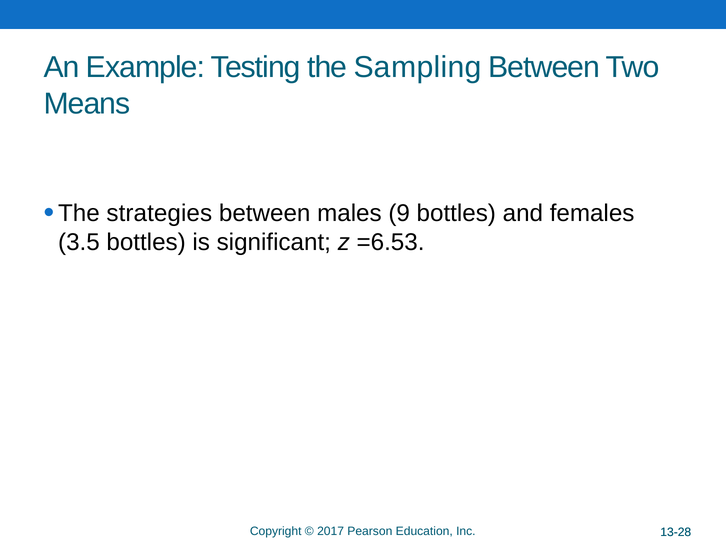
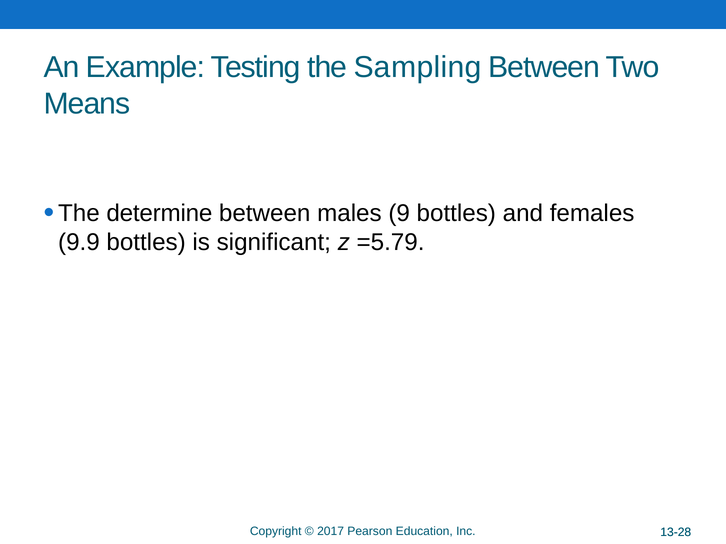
strategies: strategies -> determine (159, 214)
3.5: 3.5 -> 9.9 (79, 243)
=6.53: =6.53 -> =5.79 (391, 243)
